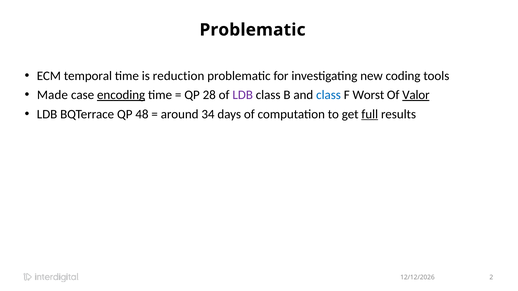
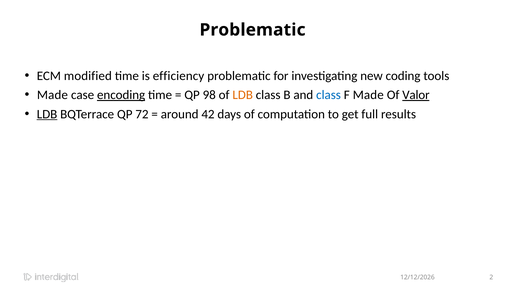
temporal: temporal -> modified (88, 76)
reduction: reduction -> efficiency (178, 76)
28: 28 -> 98 (209, 95)
LDB colour: purple -> orange (243, 95)
F Worst: Worst -> Made (368, 95)
LDB underline: none -> present (47, 114)
48: 48 -> 72 (142, 114)
34: 34 -> 42 (208, 114)
full underline: present -> none (370, 114)
